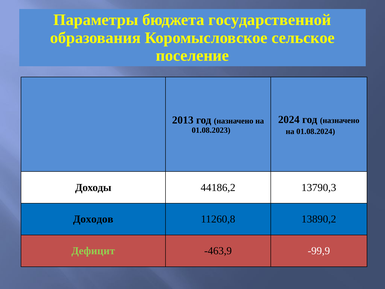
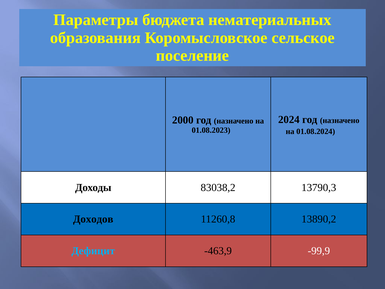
государственной: государственной -> нематериальных (270, 20)
2013: 2013 -> 2000 (183, 120)
44186,2: 44186,2 -> 83038,2 (218, 187)
Дефицит colour: light green -> light blue (93, 251)
